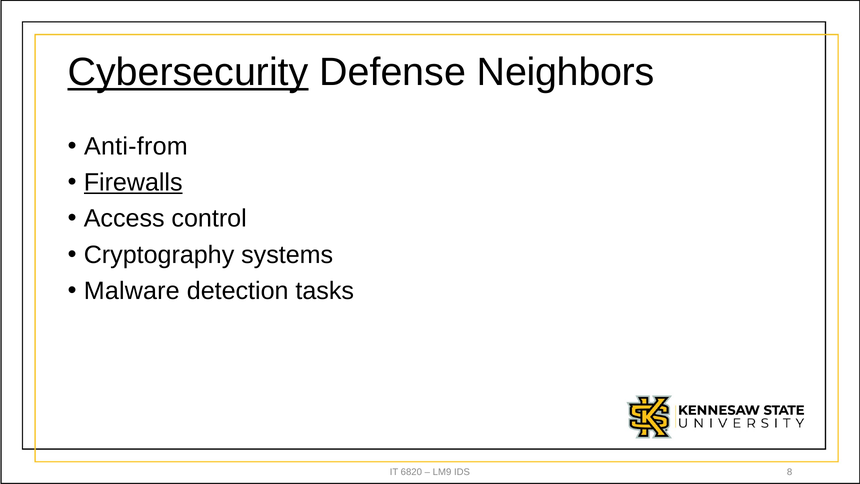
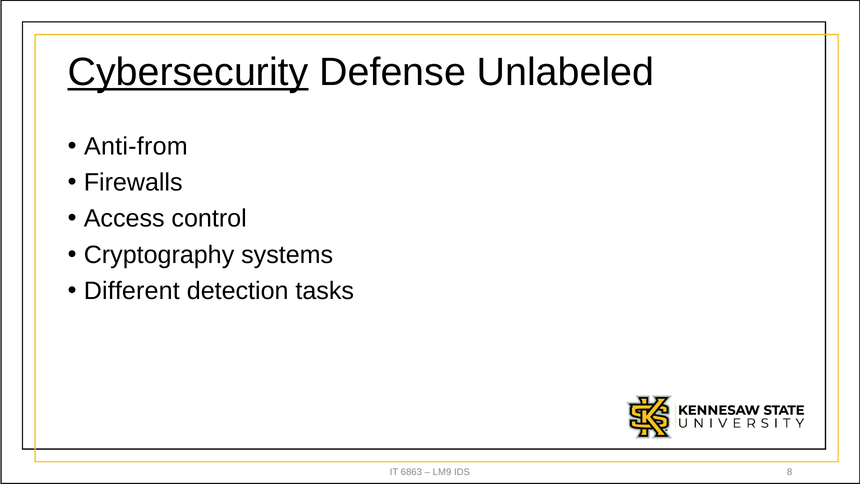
Neighbors: Neighbors -> Unlabeled (566, 72)
Firewalls underline: present -> none (133, 183)
Malware: Malware -> Different (132, 291)
6820: 6820 -> 6863 (411, 472)
